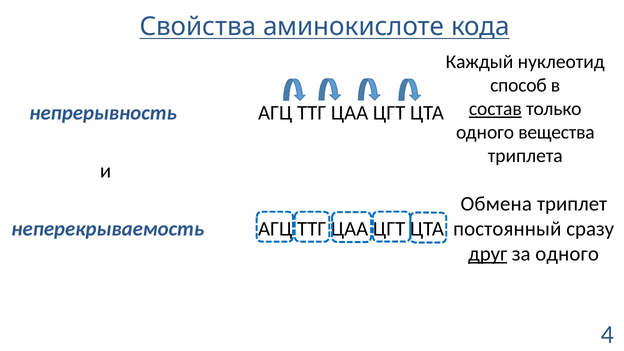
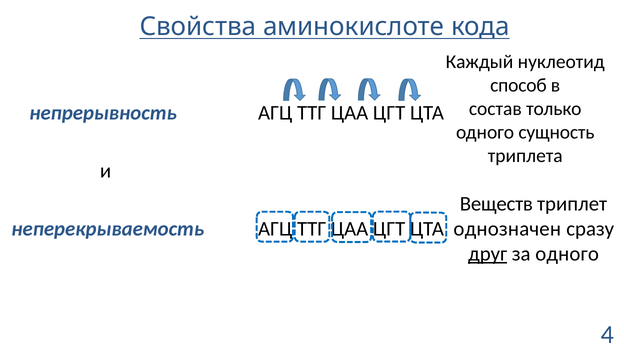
состав underline: present -> none (495, 109)
вещества: вещества -> сущность (556, 132)
Обмена: Обмена -> Веществ (496, 204)
постоянный: постоянный -> однозначен (507, 229)
